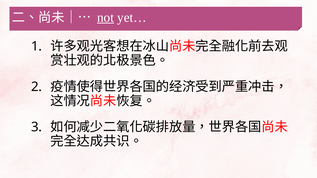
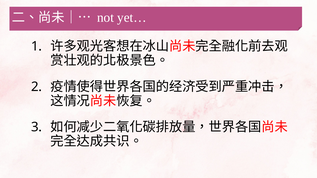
not underline: present -> none (106, 17)
